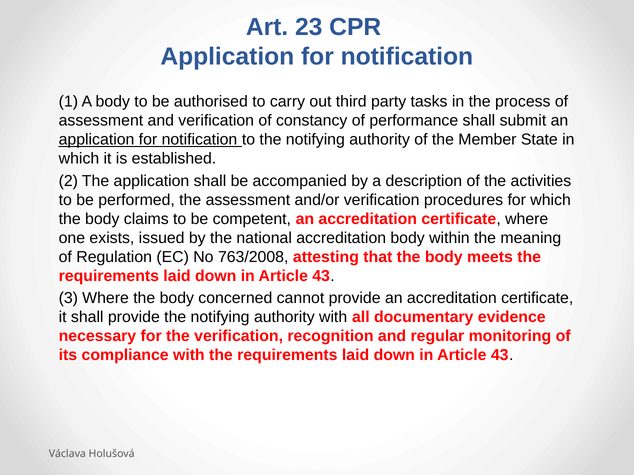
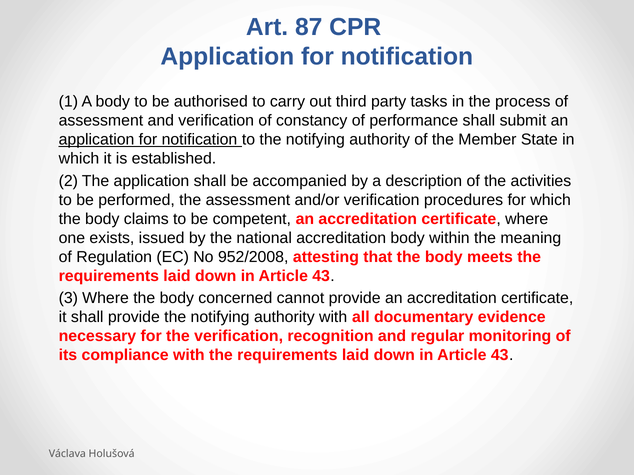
23: 23 -> 87 (309, 27)
763/2008: 763/2008 -> 952/2008 (253, 257)
